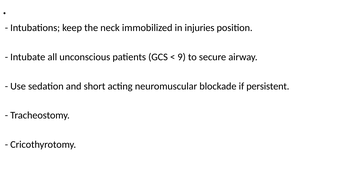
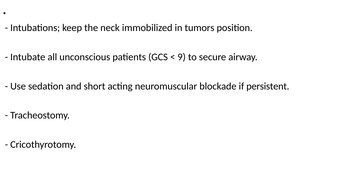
injuries: injuries -> tumors (200, 28)
